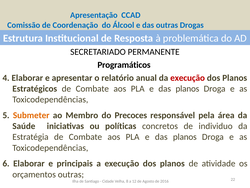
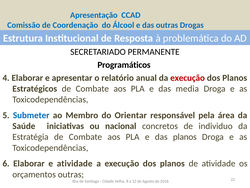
planos: planos -> media (187, 88)
Submeter colour: orange -> blue (31, 115)
Precoces: Precoces -> Orientar (131, 115)
políticas: políticas -> nacional (121, 126)
e principais: principais -> atividade (75, 163)
